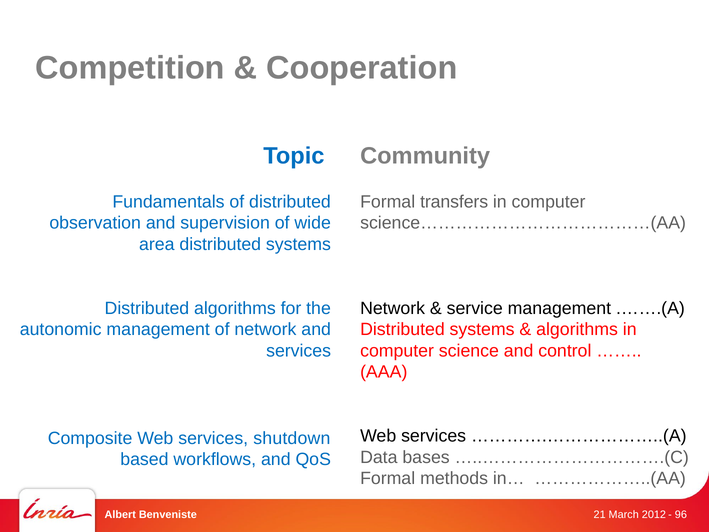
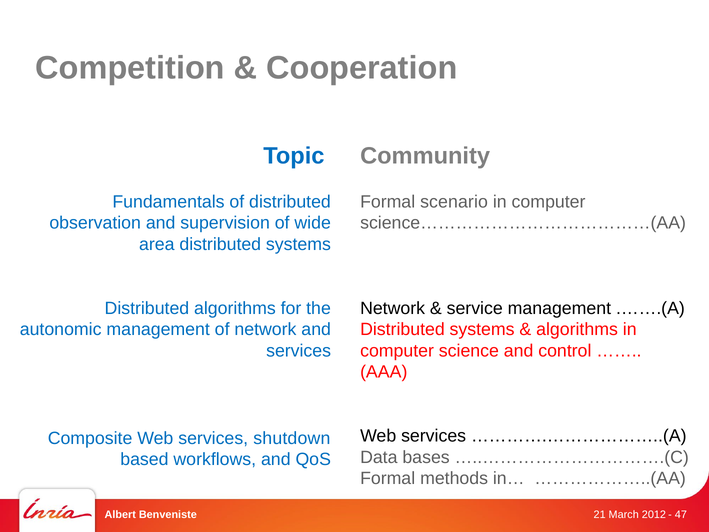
transfers: transfers -> scenario (454, 202)
96: 96 -> 47 (681, 514)
